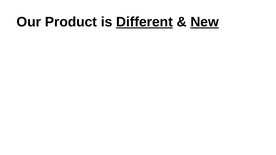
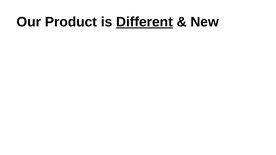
New underline: present -> none (205, 22)
